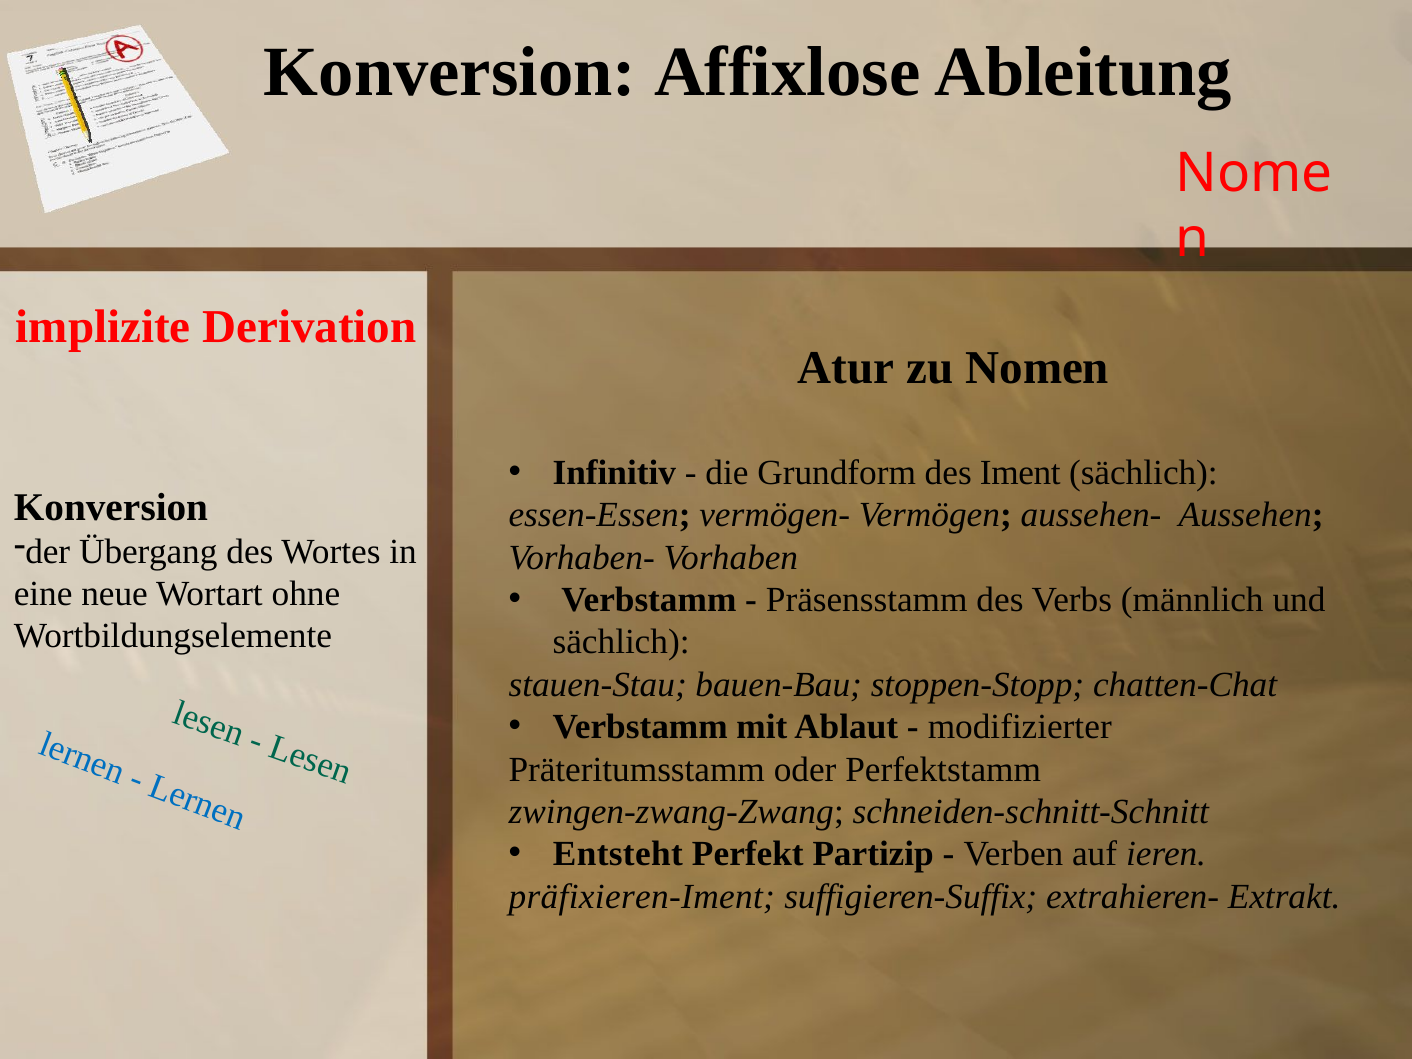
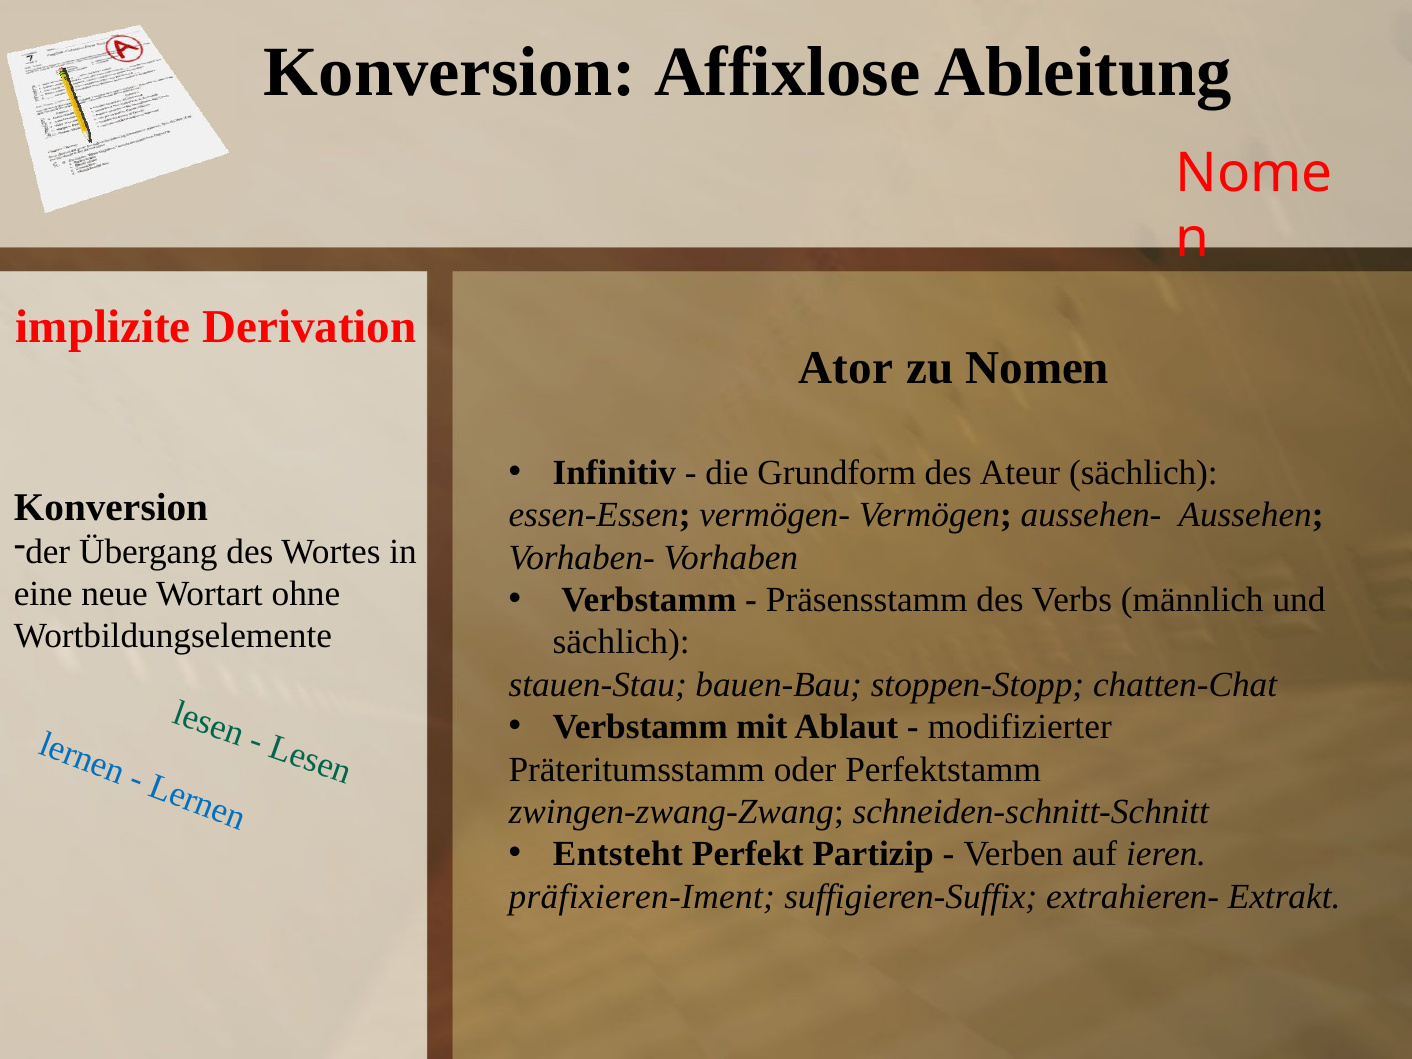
Atur: Atur -> Ator (846, 368)
Iment: Iment -> Ateur (1020, 473)
